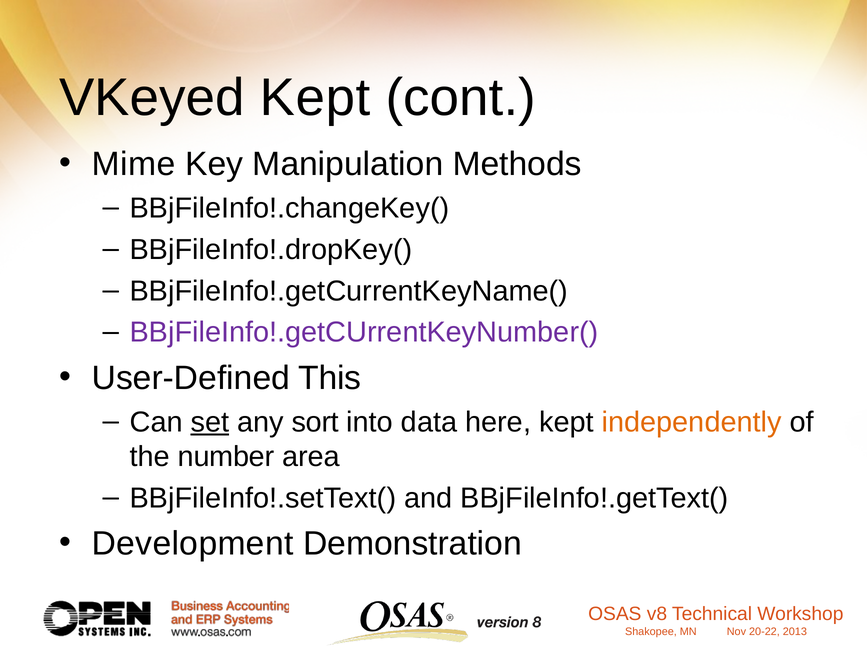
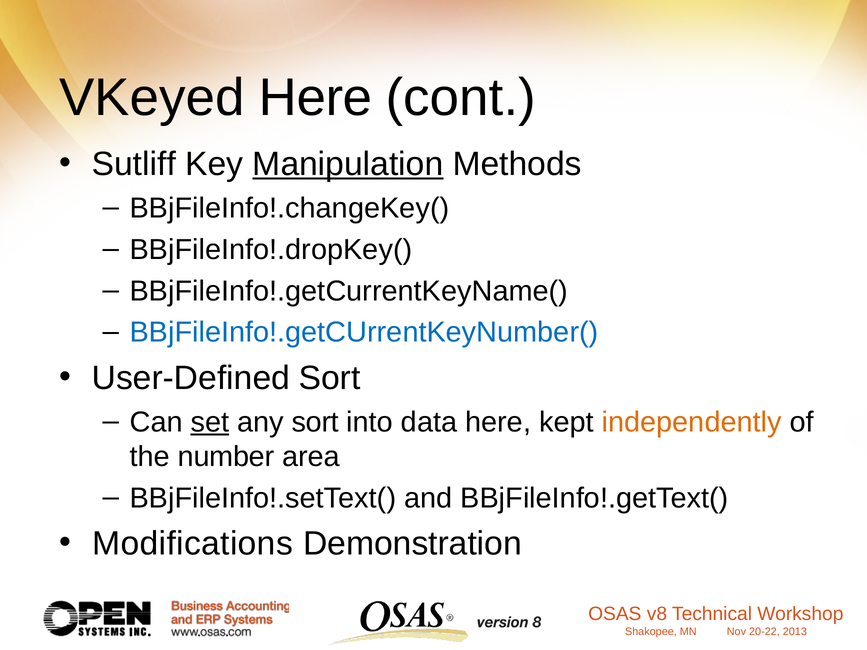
VKeyed Kept: Kept -> Here (316, 98)
Mime: Mime -> Sutliff (134, 164)
Manipulation underline: none -> present (348, 164)
BBjFileInfo!.getCUrrentKeyNumber( colour: purple -> blue (364, 333)
User-Defined This: This -> Sort (330, 378)
Development: Development -> Modifications (193, 544)
